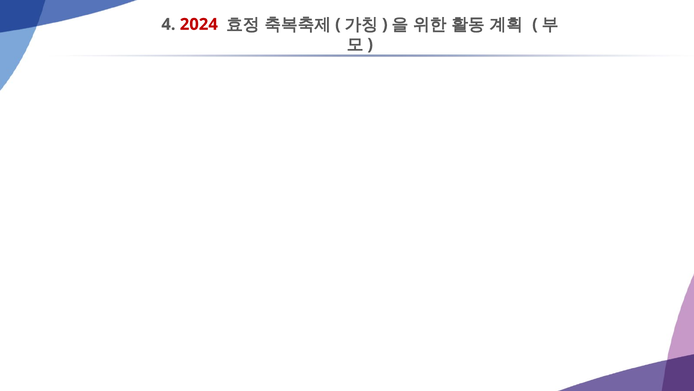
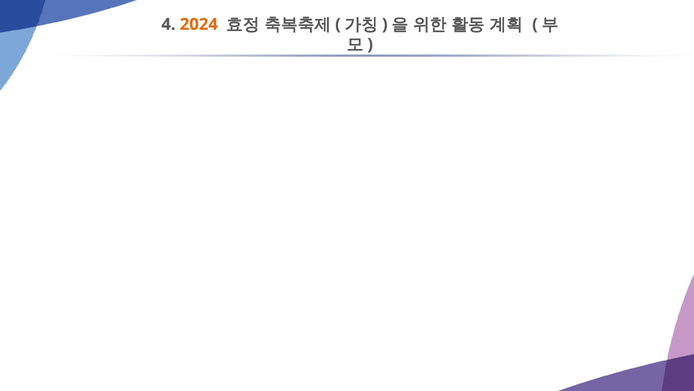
2024 colour: red -> orange (199, 24)
